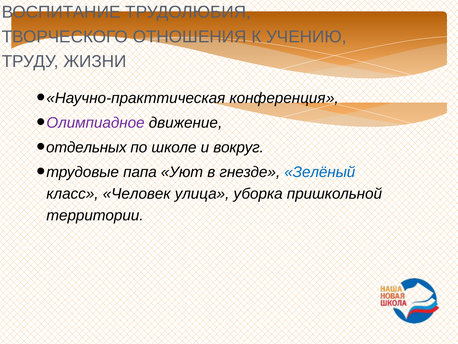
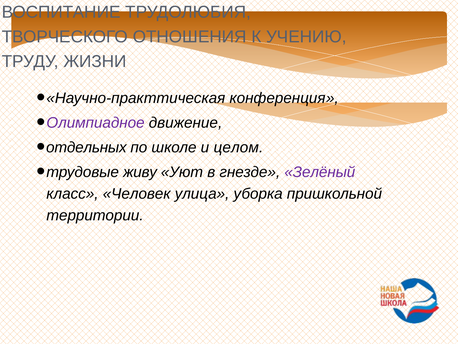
вокруг: вокруг -> целом (238, 147)
папа: папа -> живу (140, 172)
Зелёный colour: blue -> purple (320, 172)
